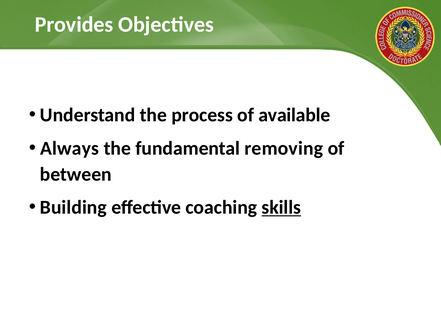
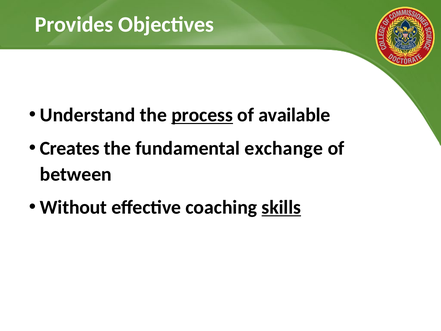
process underline: none -> present (202, 115)
Always: Always -> Creates (70, 148)
removing: removing -> exchange (284, 148)
Building: Building -> Without (74, 207)
